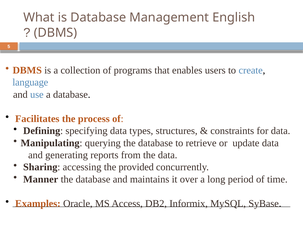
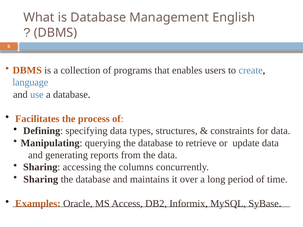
provided: provided -> columns (136, 167)
Manner: Manner -> Sharing (41, 179)
